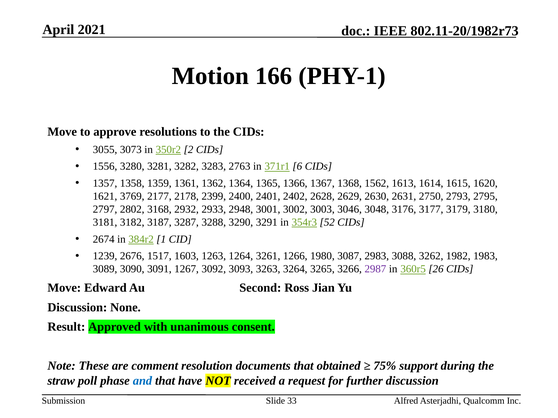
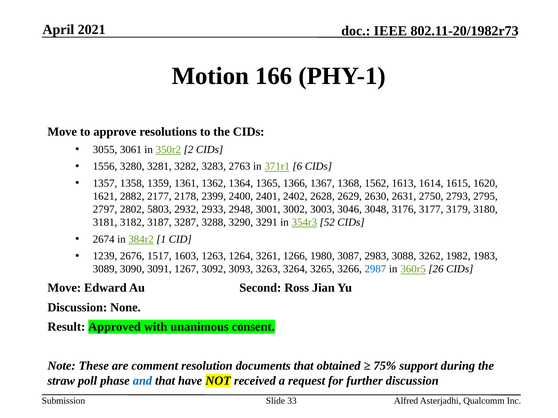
3073: 3073 -> 3061 (131, 150)
3769: 3769 -> 2882 (132, 197)
3168: 3168 -> 5803 (159, 210)
2987 colour: purple -> blue (375, 269)
